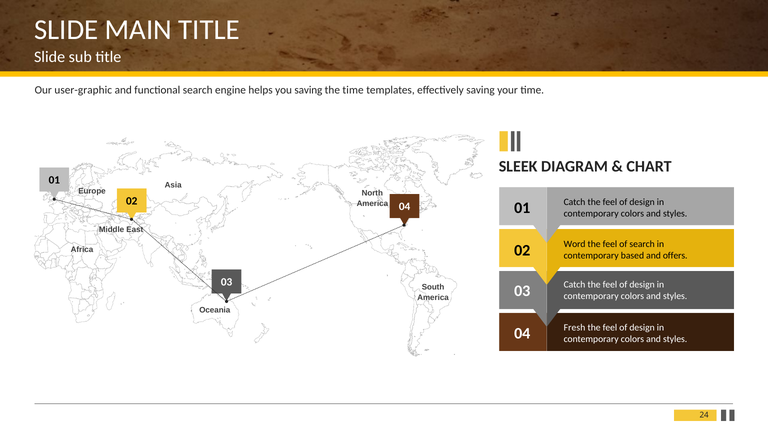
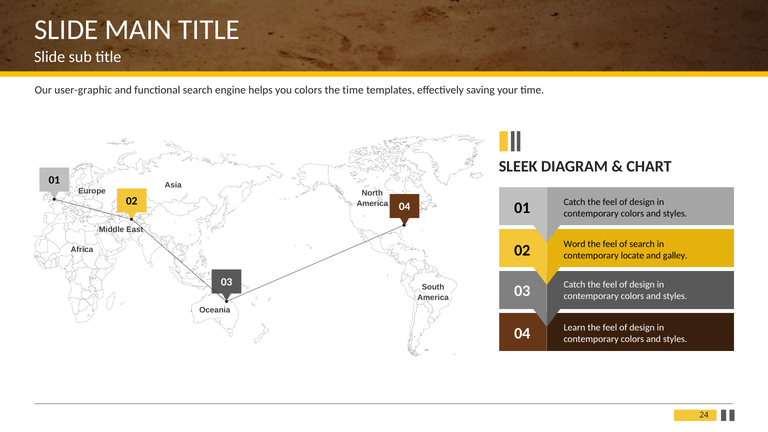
you saving: saving -> colors (308, 90)
based: based -> locate (633, 256)
offers: offers -> galley (675, 256)
Fresh: Fresh -> Learn (575, 327)
